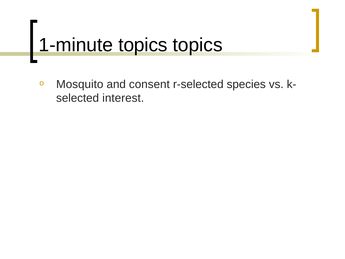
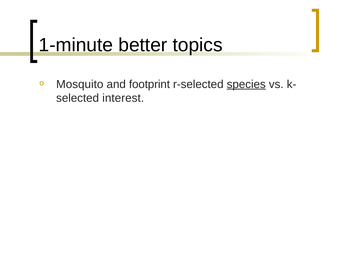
1-minute topics: topics -> better (143, 45)
consent: consent -> footprint (149, 84)
species underline: none -> present (246, 84)
